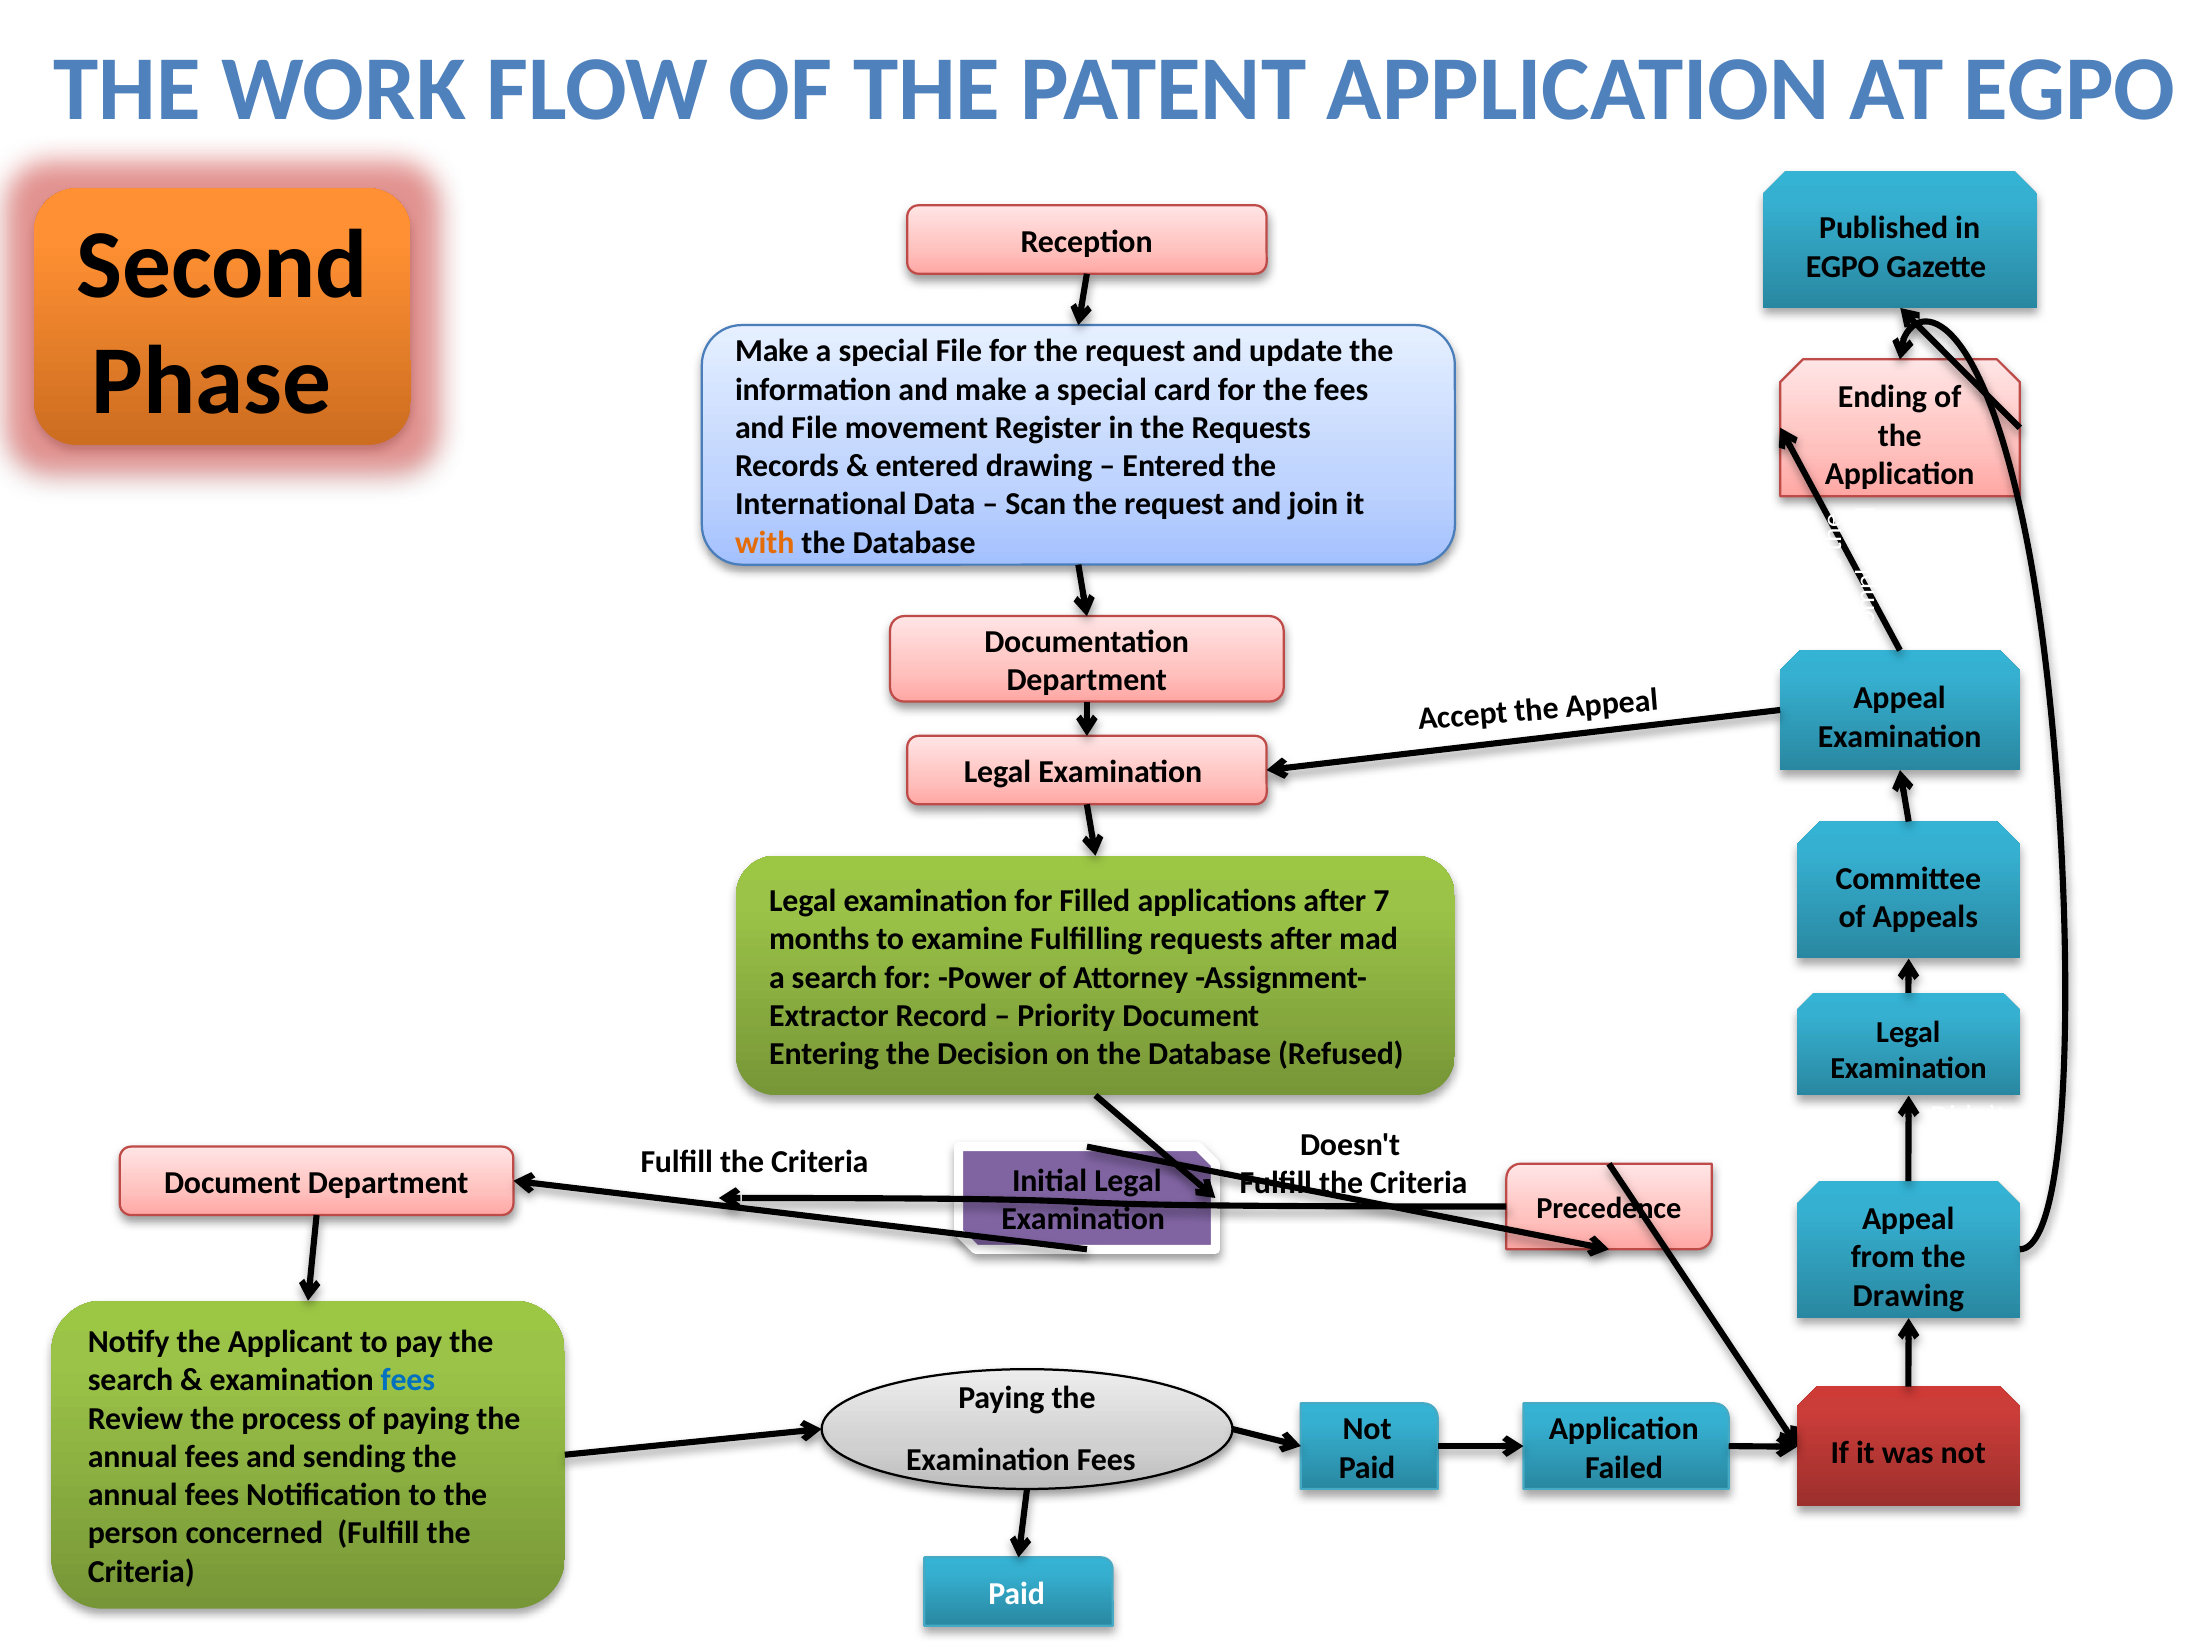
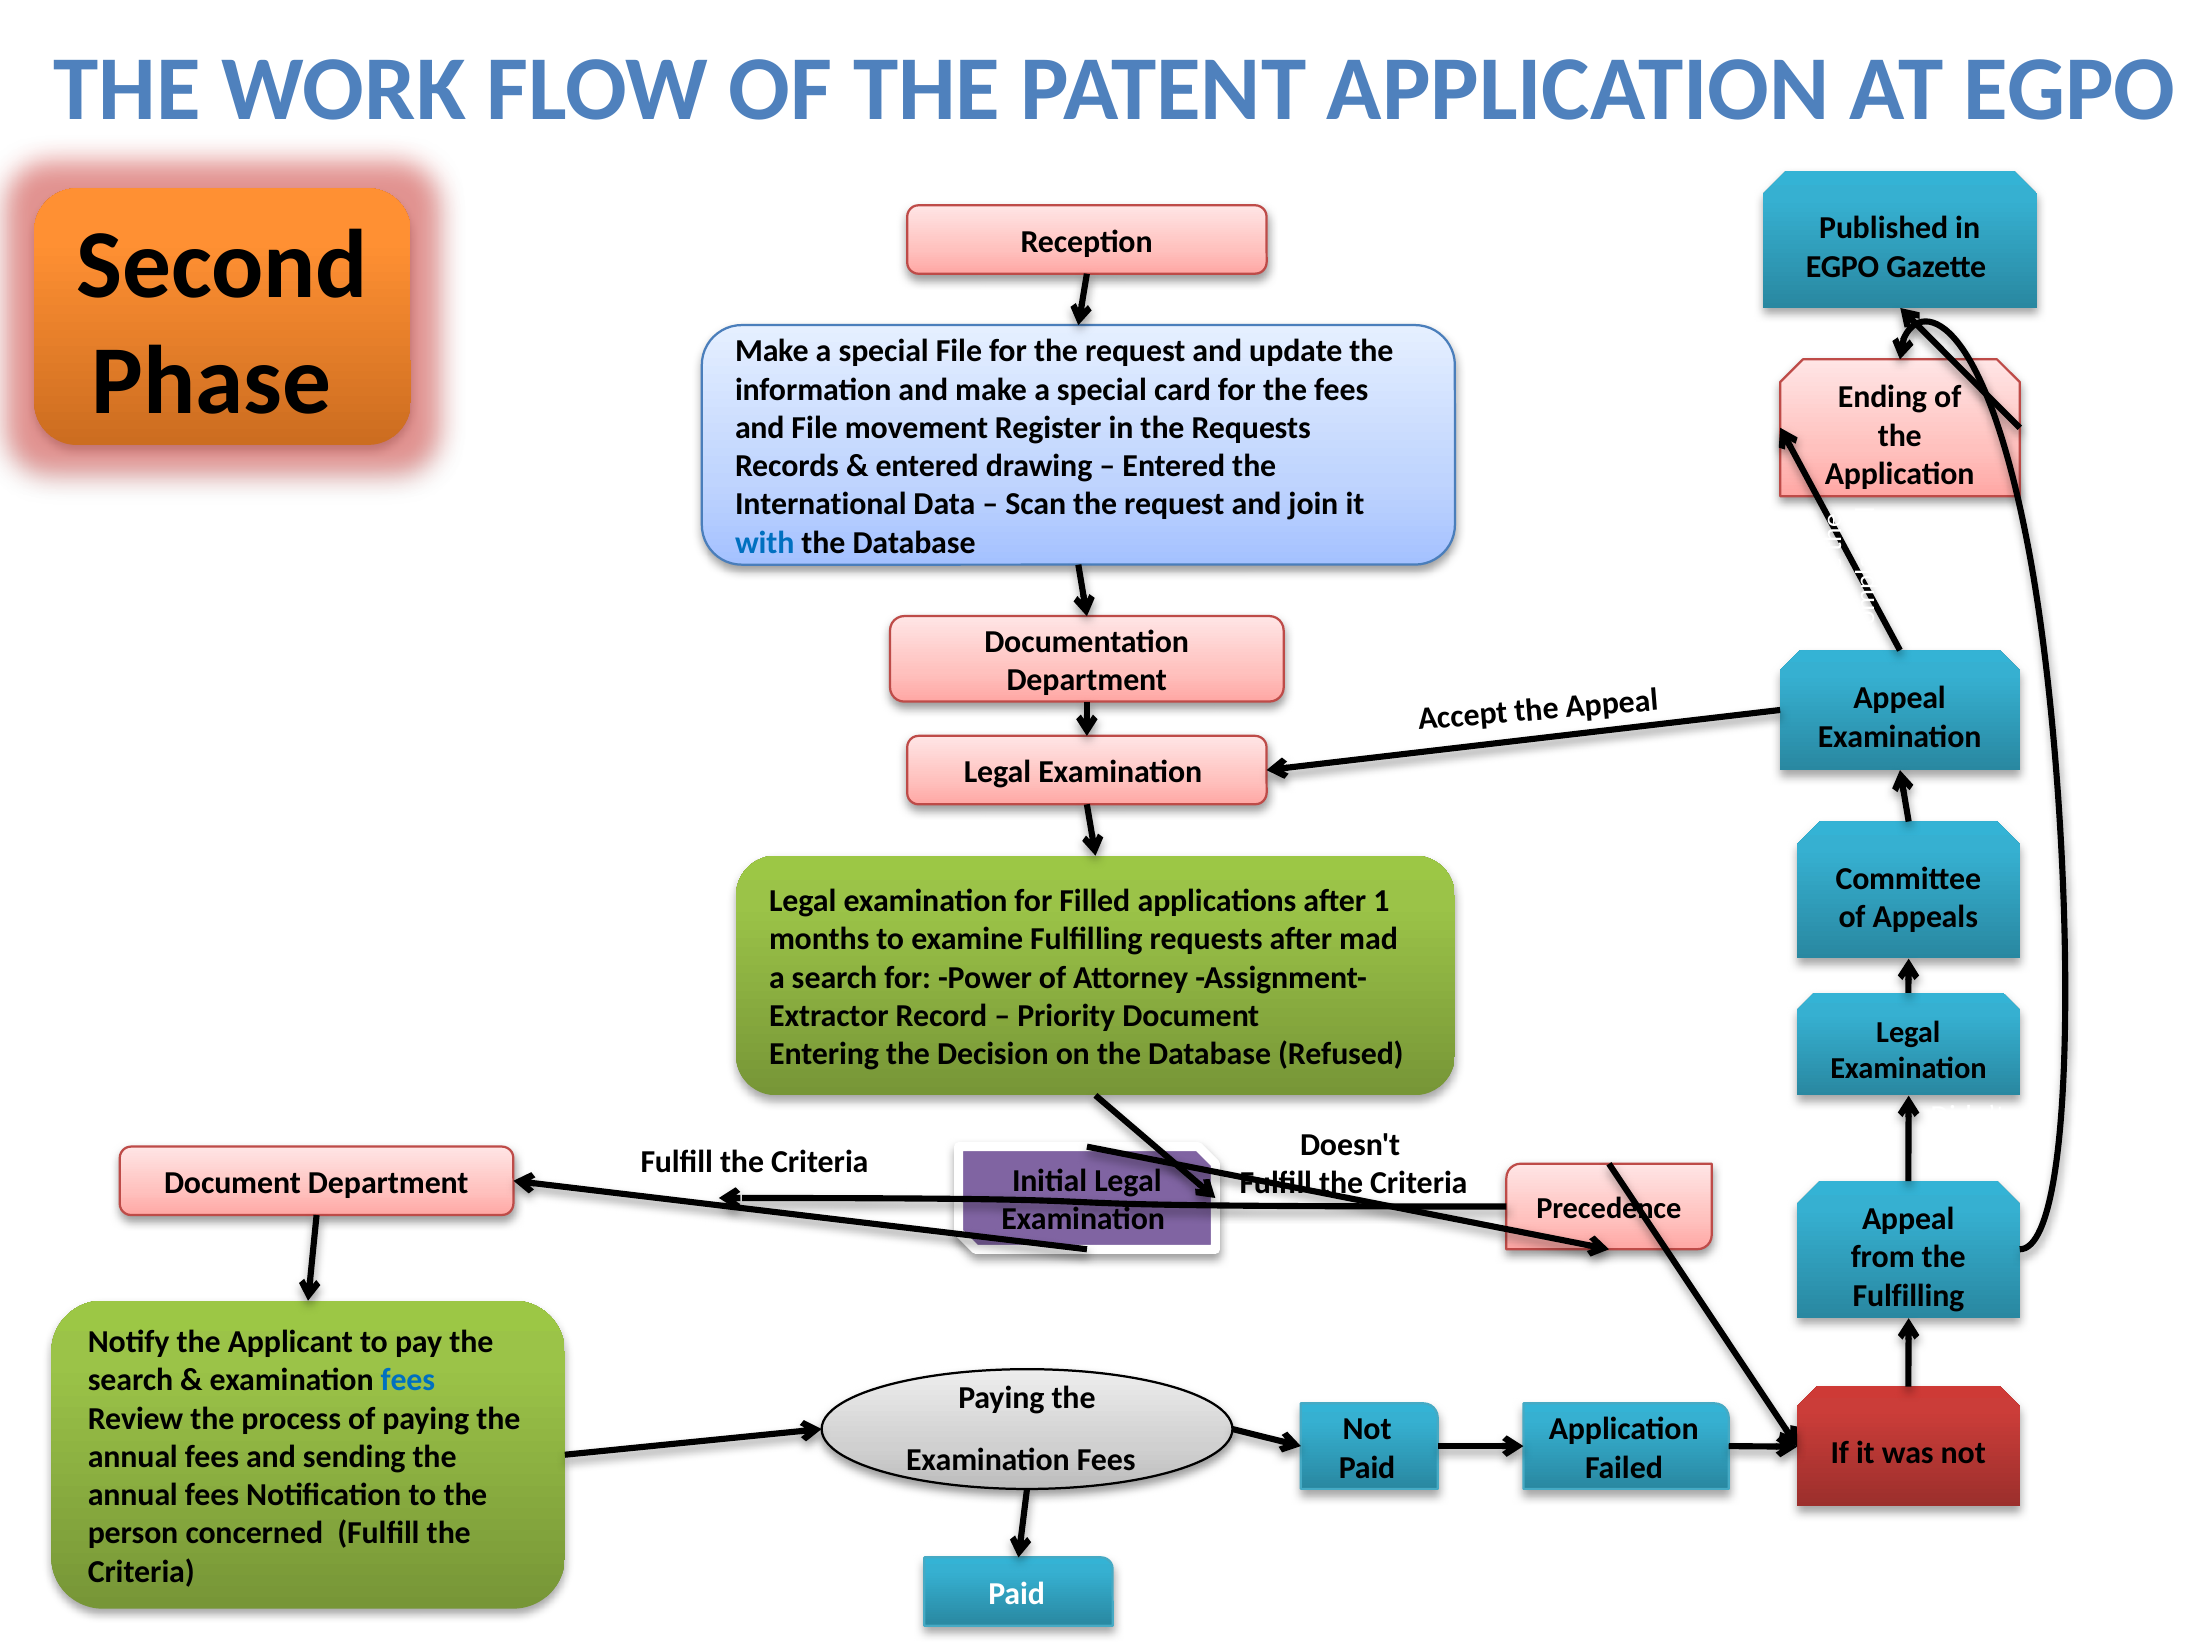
with colour: orange -> blue (765, 543)
7: 7 -> 1 (1381, 901)
Drawing: Drawing -> Fulfilling (1909, 1296)
